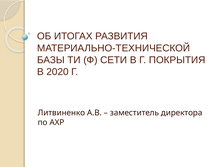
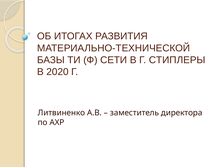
ПОКРЫТИЯ: ПОКРЫТИЯ -> СТИПЛЕРЫ (177, 60)
